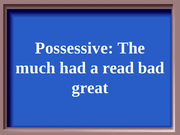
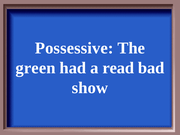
much: much -> green (36, 68)
great: great -> show (90, 88)
